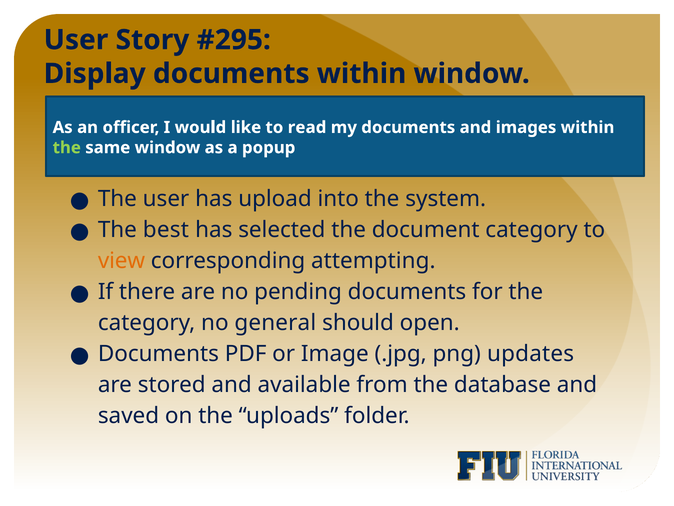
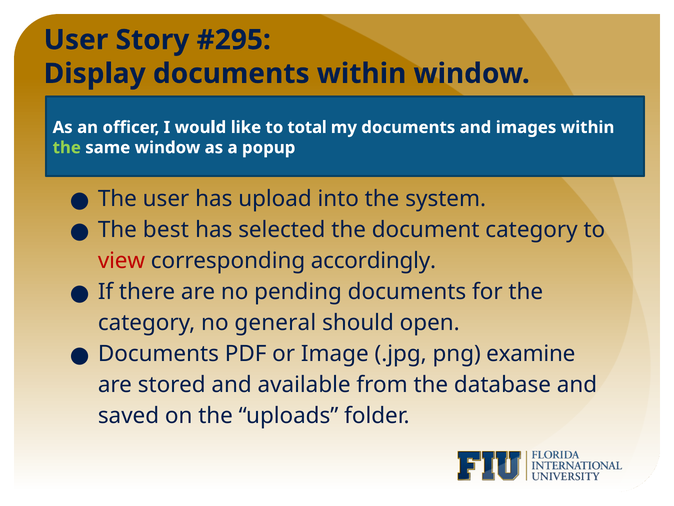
read: read -> total (307, 127)
view colour: orange -> red (121, 260)
attempting: attempting -> accordingly (373, 260)
updates: updates -> examine (531, 353)
